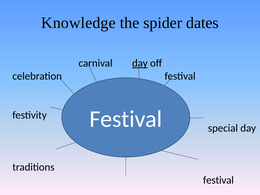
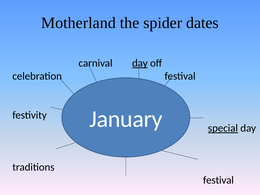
Knowledge: Knowledge -> Motherland (78, 23)
Festival: Festival -> January (126, 119)
special underline: none -> present (223, 128)
